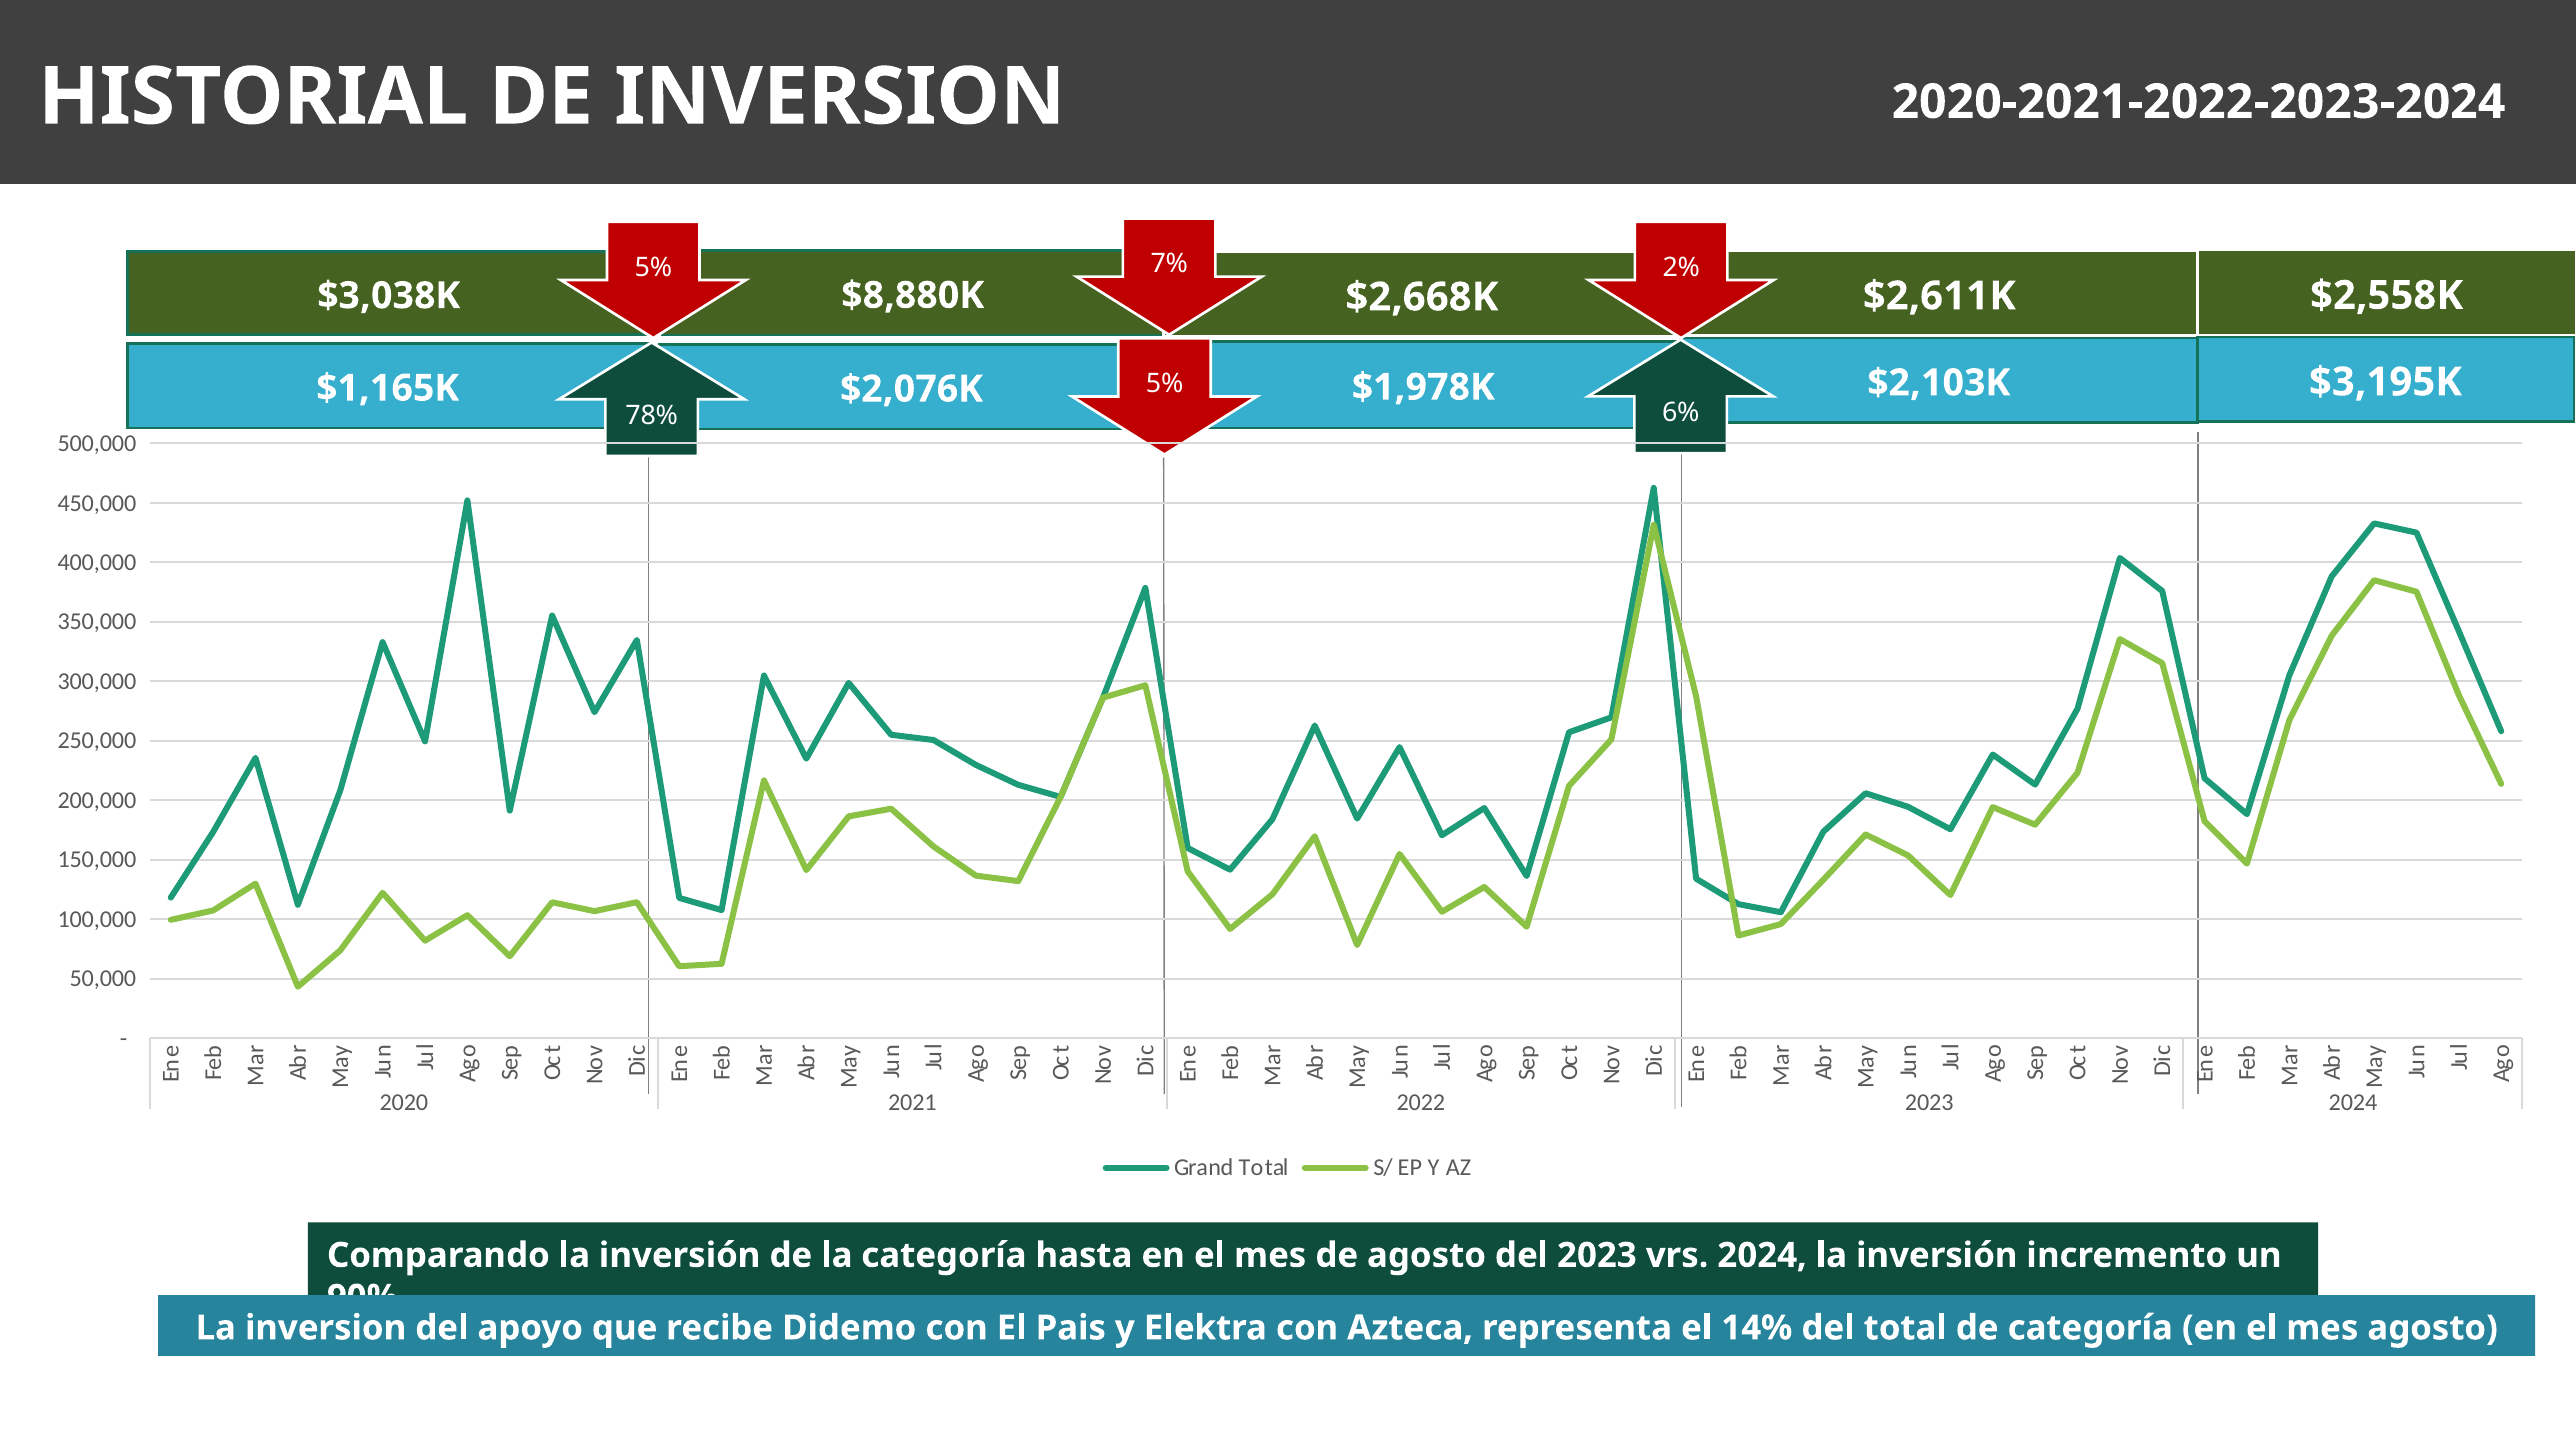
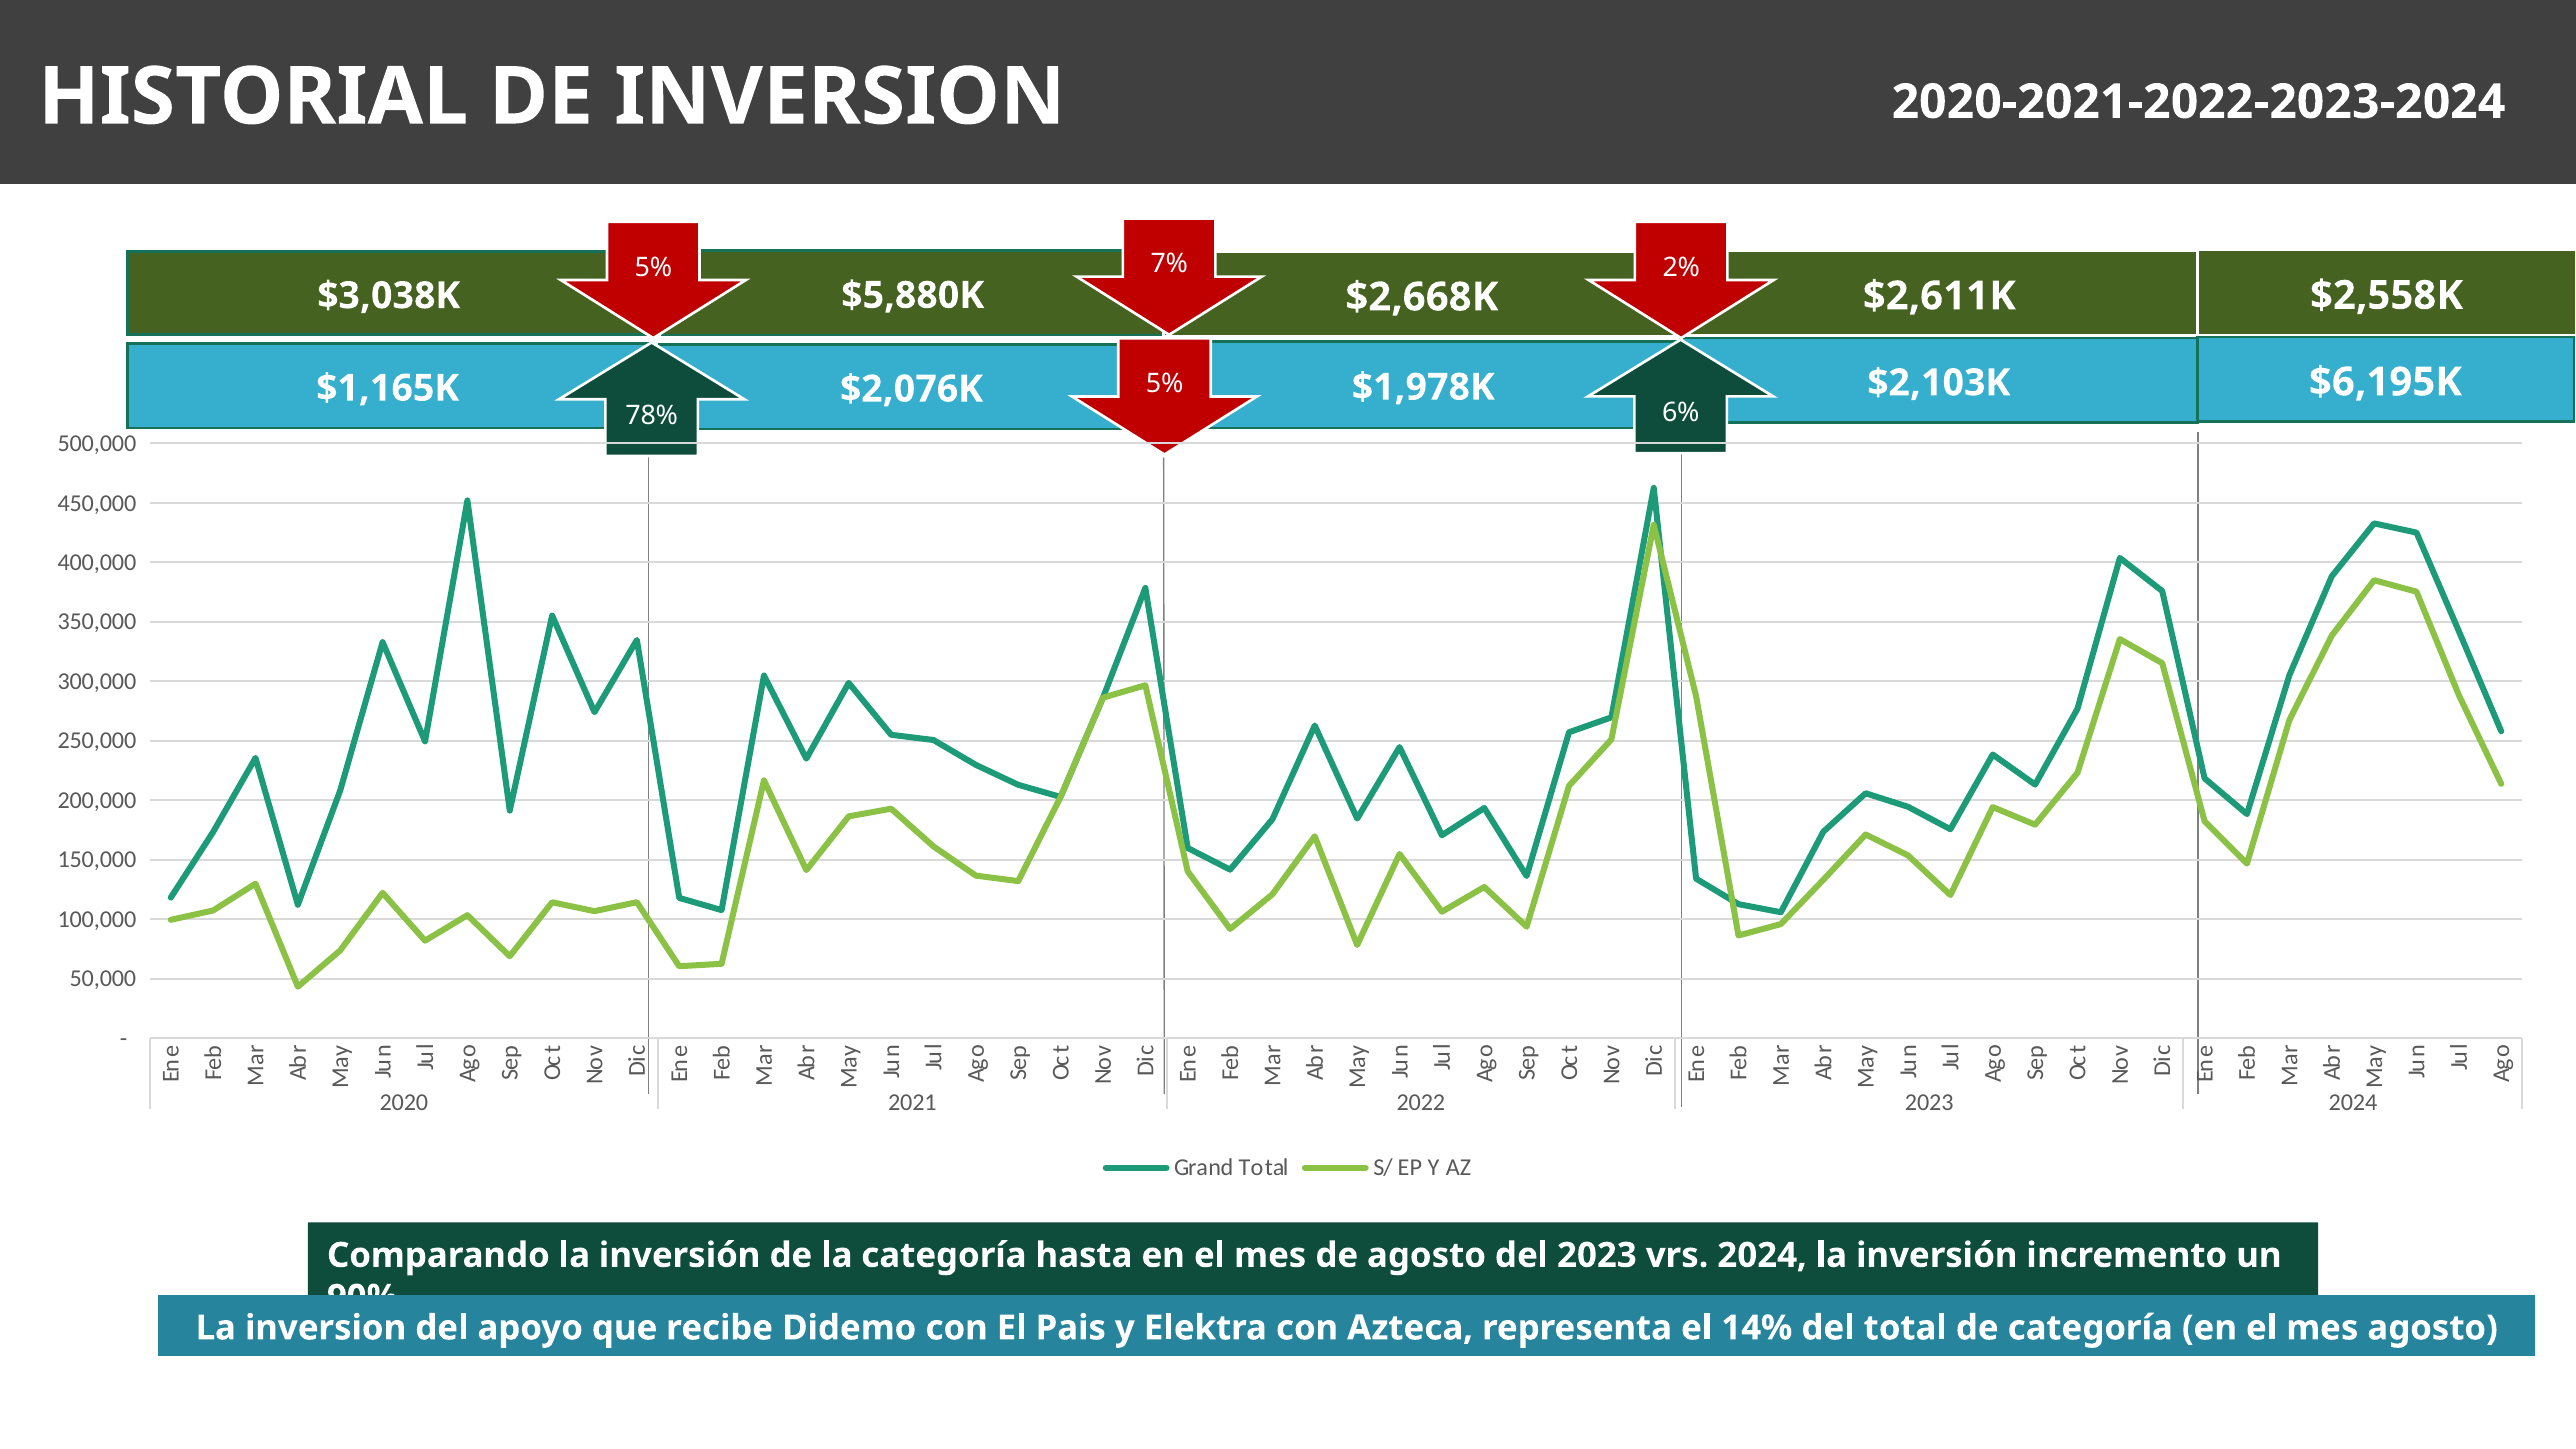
$8,880K: $8,880K -> $5,880K (913, 295)
$3,195K: $3,195K -> $6,195K (2385, 382)
